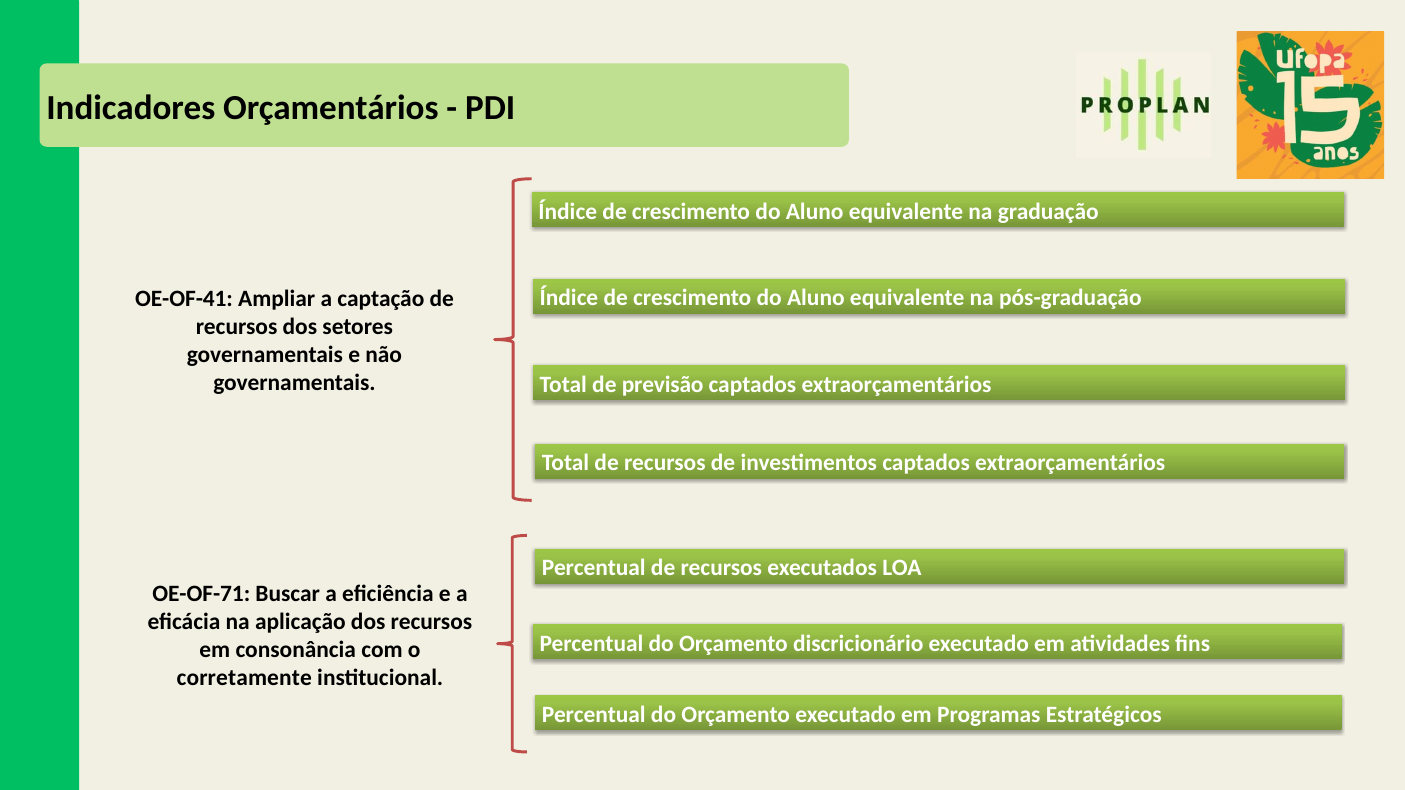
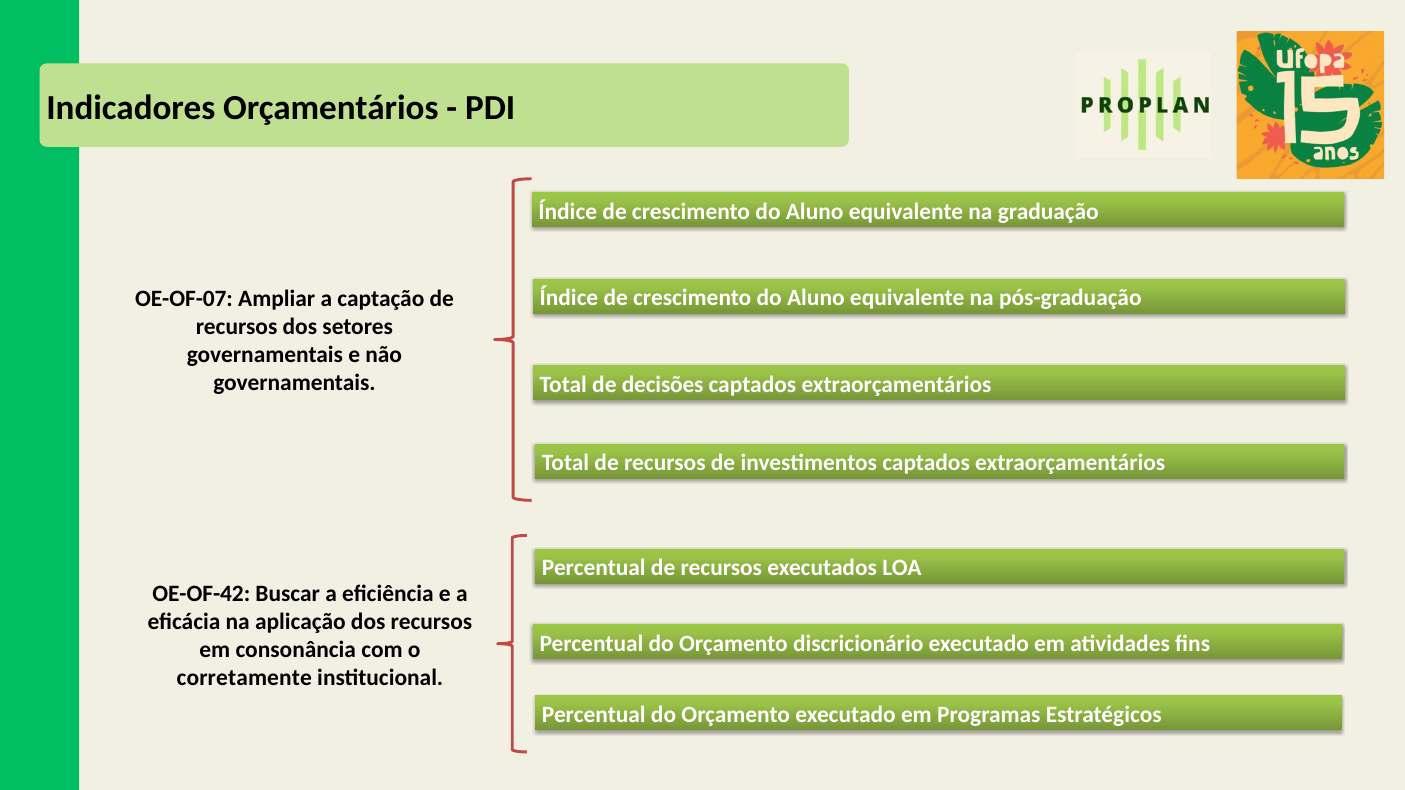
OE-OF-41: OE-OF-41 -> OE-OF-07 (184, 298)
previsão: previsão -> decisões (663, 385)
OE-OF-71: OE-OF-71 -> OE-OF-42 (201, 594)
